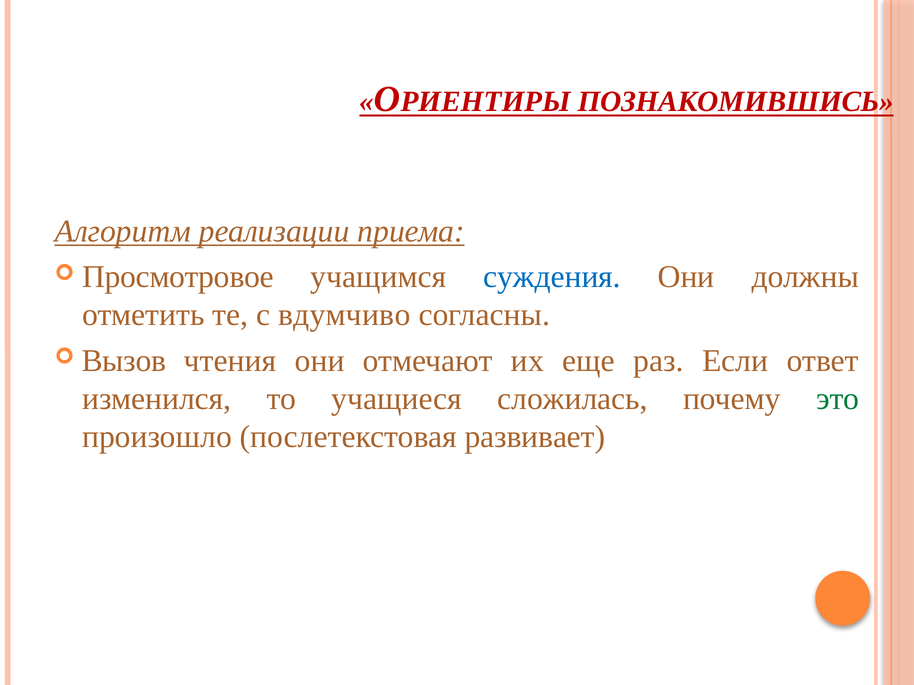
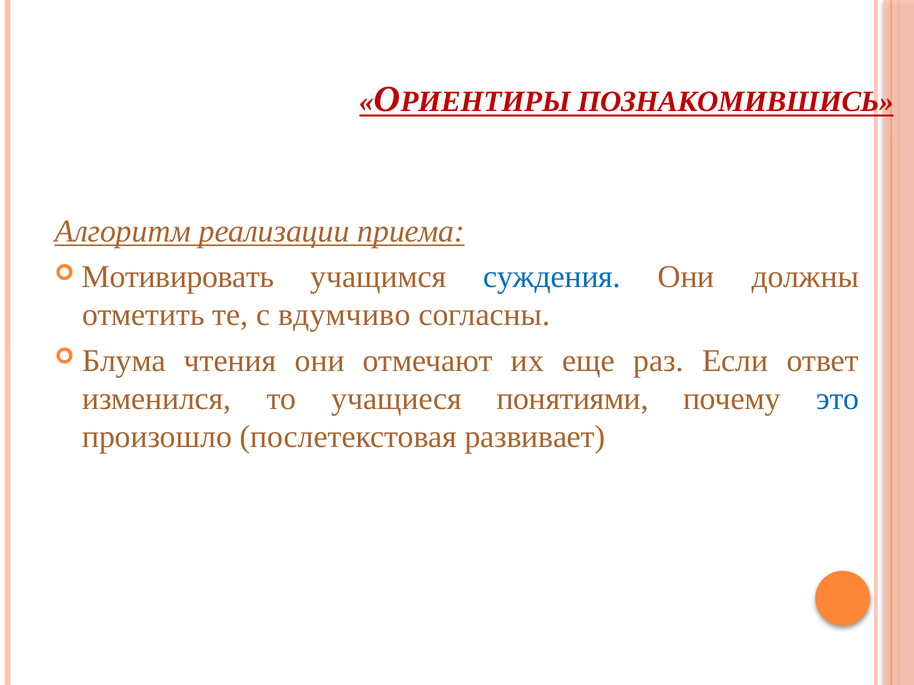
Просмотровое: Просмотровое -> Мотивировать (178, 277)
Вызов: Вызов -> Блума (124, 361)
сложилась: сложилась -> понятиями (573, 399)
это colour: green -> blue (838, 399)
